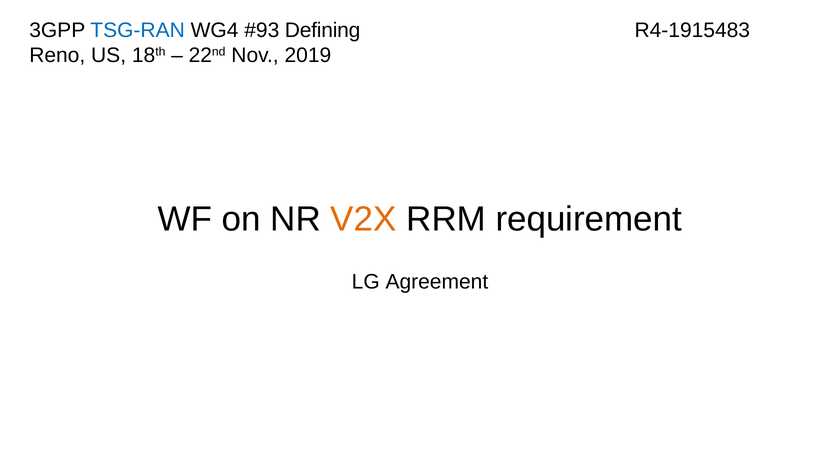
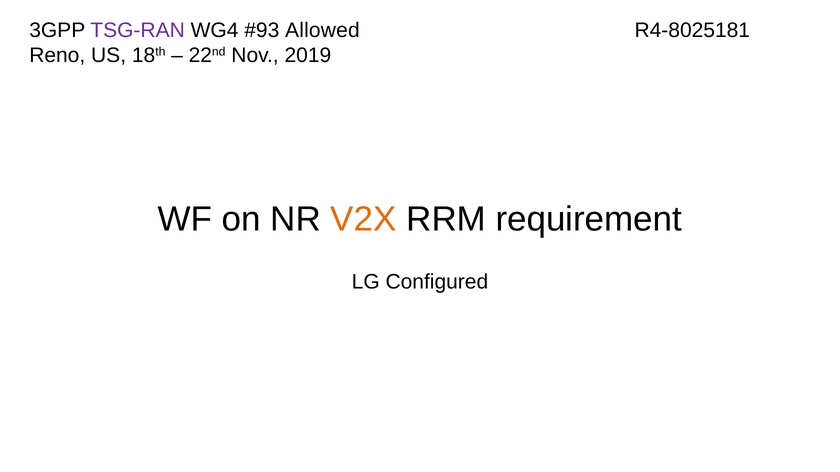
TSG-RAN colour: blue -> purple (138, 30)
Defining: Defining -> Allowed (322, 30)
R4-1915483: R4-1915483 -> R4-8025181 (692, 30)
Agreement: Agreement -> Configured (437, 282)
